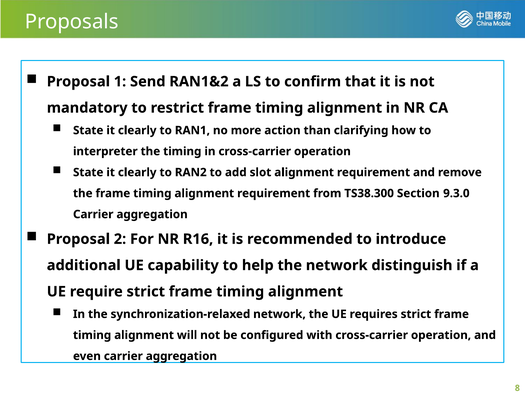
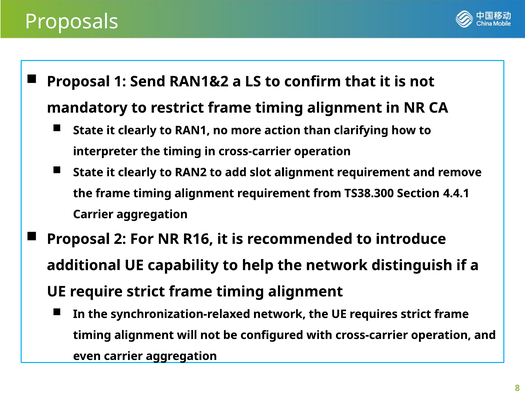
9.3.0: 9.3.0 -> 4.4.1 (456, 193)
